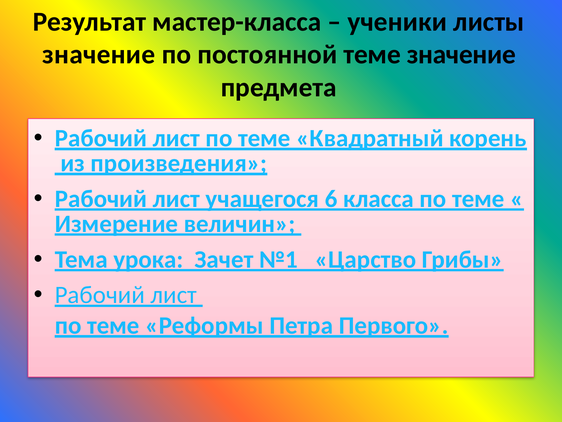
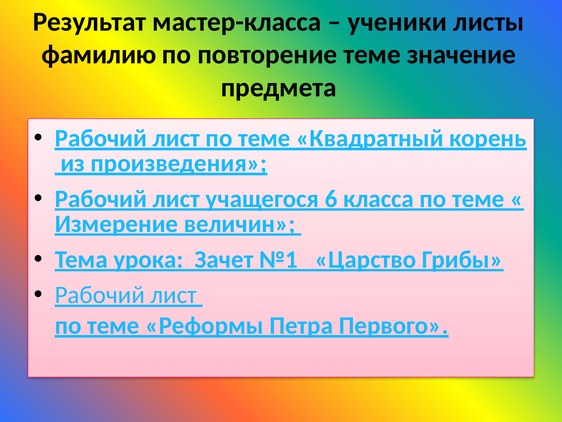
значение: значение -> фамилию (99, 55)
постоянной: постоянной -> повторение (267, 55)
